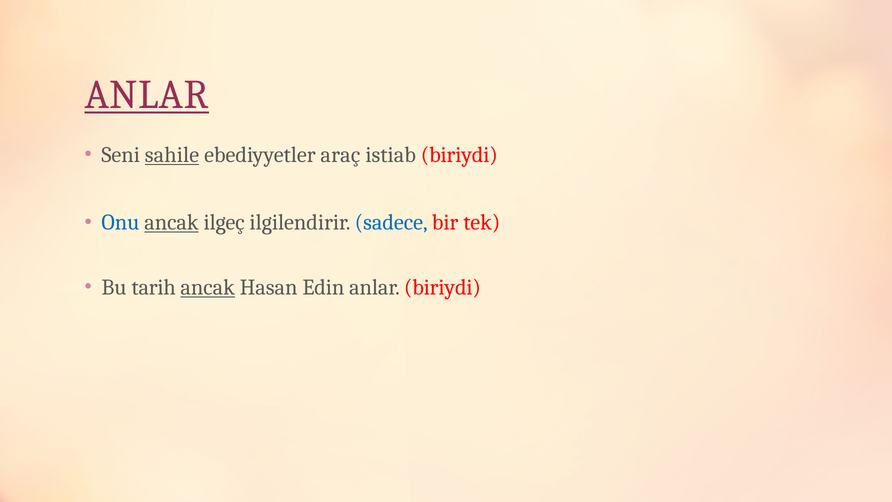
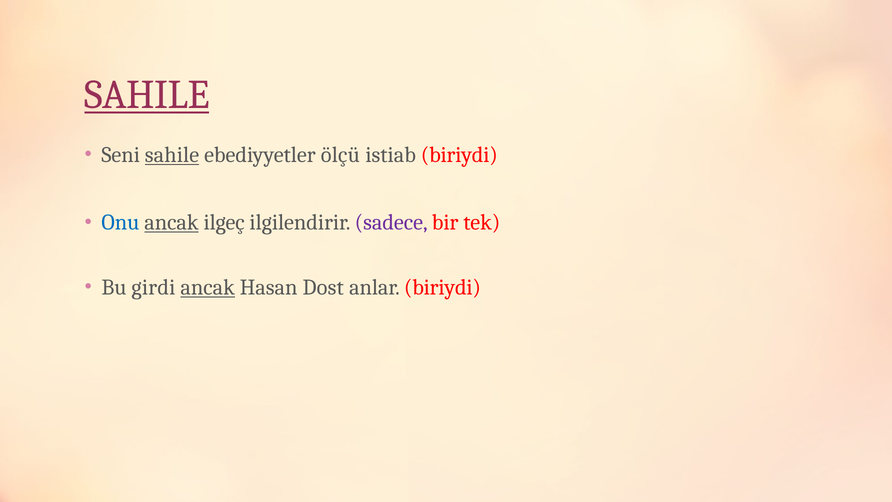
ANLAR: ANLAR -> SAHILE (147, 95)
araç: araç -> ölçü (340, 155)
sadece colour: blue -> purple (391, 222)
tarih: tarih -> girdi (153, 287)
Edin: Edin -> Dost (323, 287)
